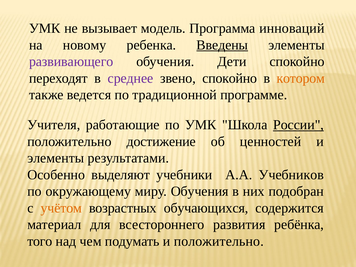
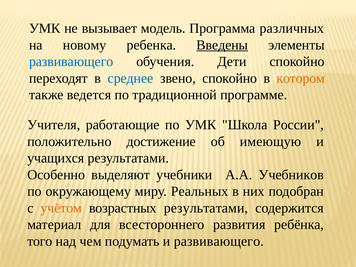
инноваций: инноваций -> различных (292, 28)
развивающего colour: purple -> blue (71, 62)
среднее colour: purple -> blue (131, 78)
России underline: present -> none (298, 125)
ценностей: ценностей -> имеющую (271, 142)
элементы: элементы -> учащихся (56, 158)
миру Обучения: Обучения -> Реальных (200, 191)
возрастных обучающихся: обучающихся -> результатами (206, 208)
и положительно: положительно -> развивающего (219, 241)
